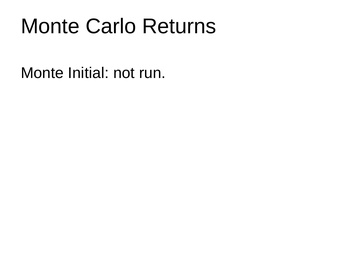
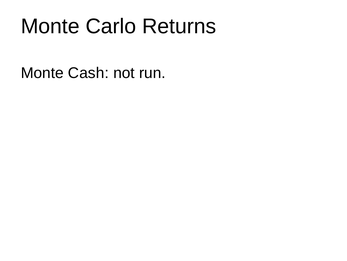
Initial: Initial -> Cash (88, 73)
